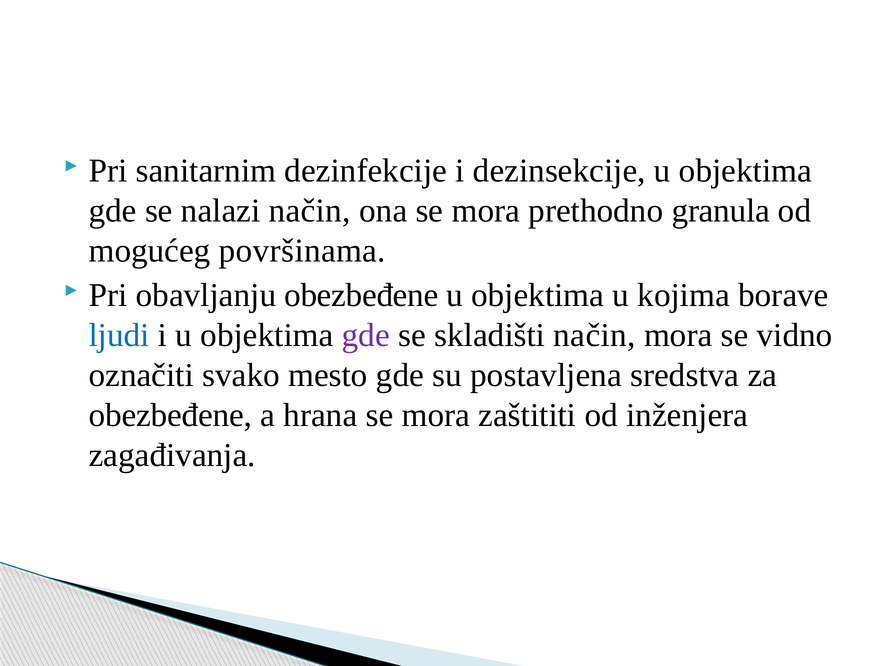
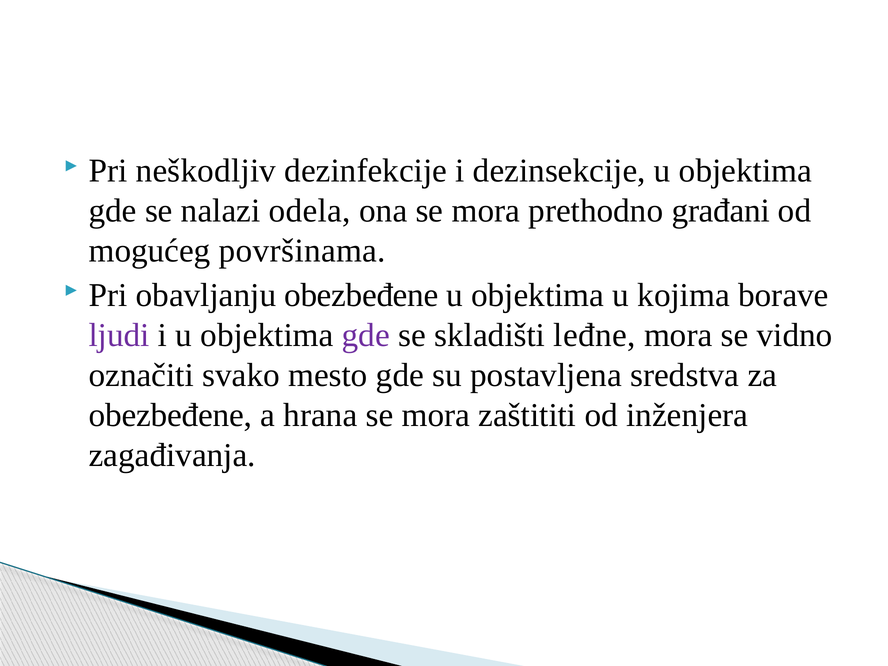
sanitarnim: sanitarnim -> neškodljiv (206, 171)
nalazi način: način -> odela (310, 211)
granula: granula -> građani (721, 211)
ljudi colour: blue -> purple (119, 335)
skladišti način: način -> leđne (594, 335)
